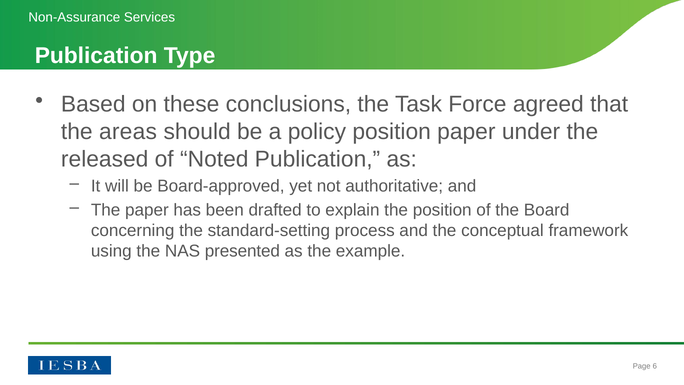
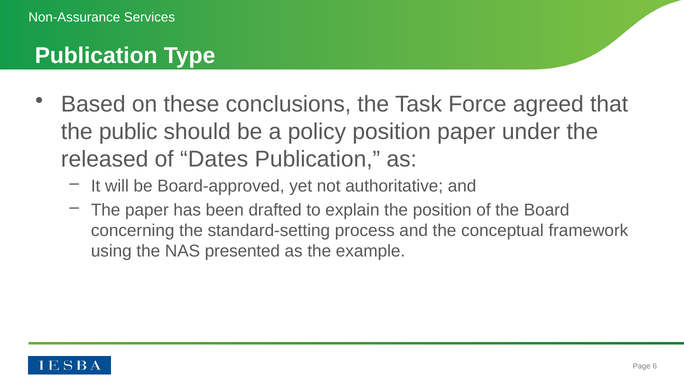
areas: areas -> public (128, 132)
Noted: Noted -> Dates (214, 159)
